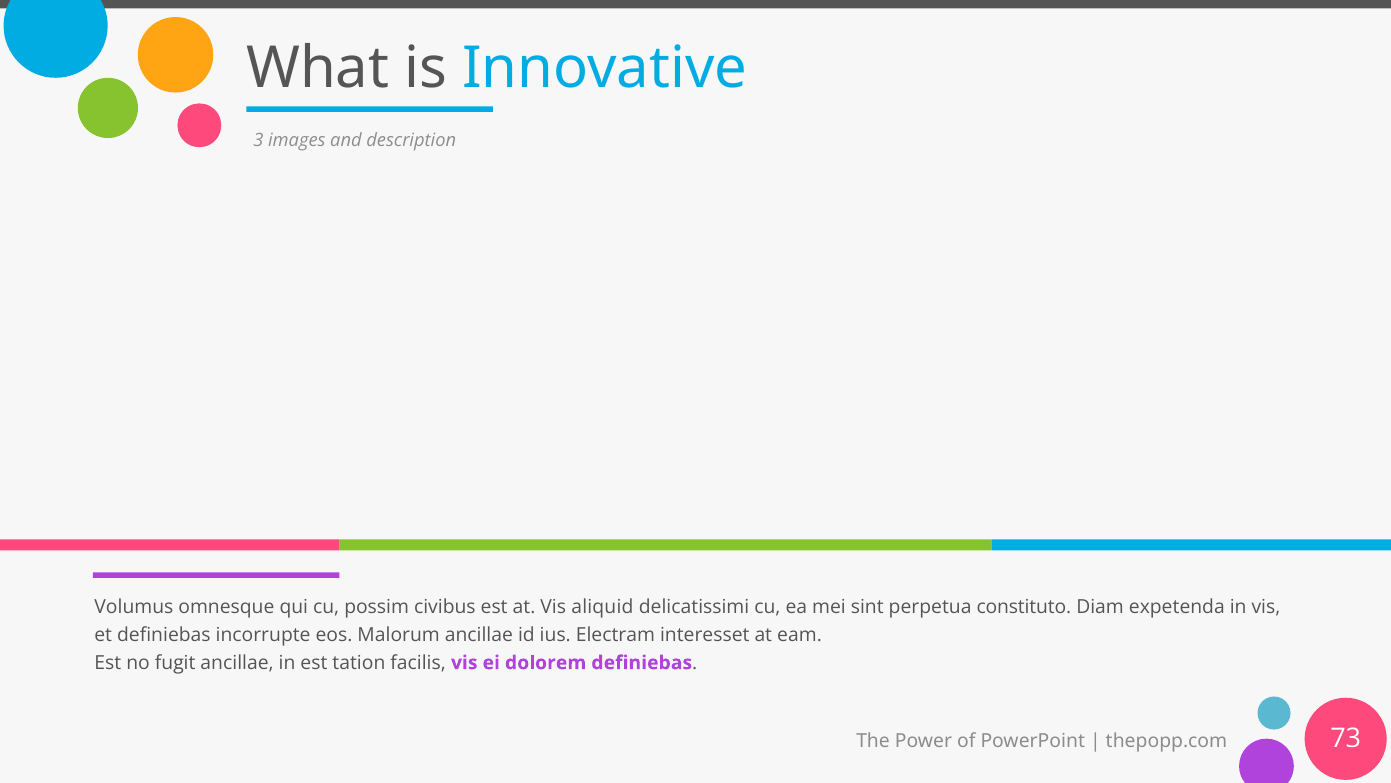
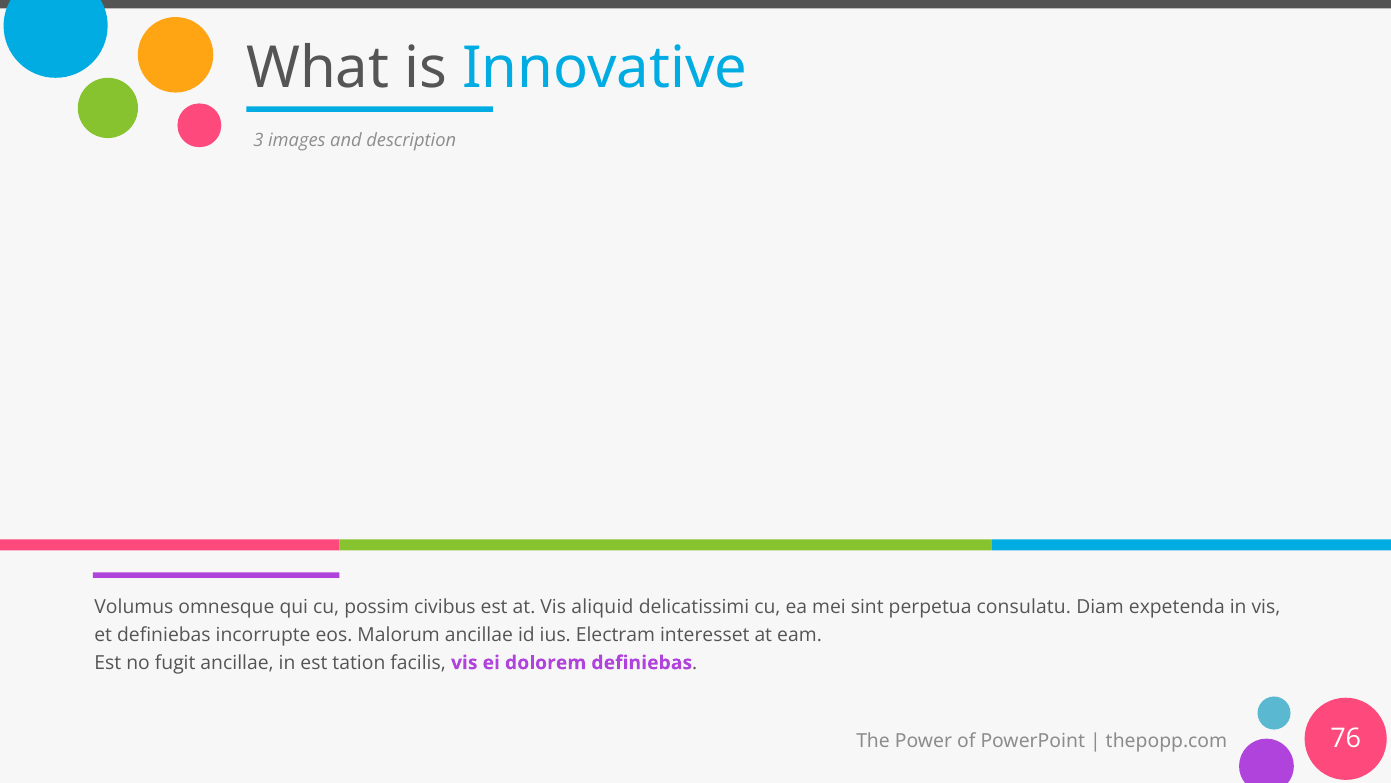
constituto: constituto -> consulatu (1024, 607)
73: 73 -> 76 (1346, 738)
